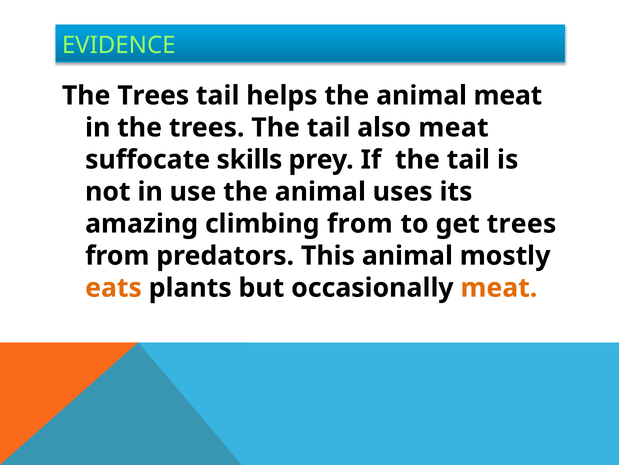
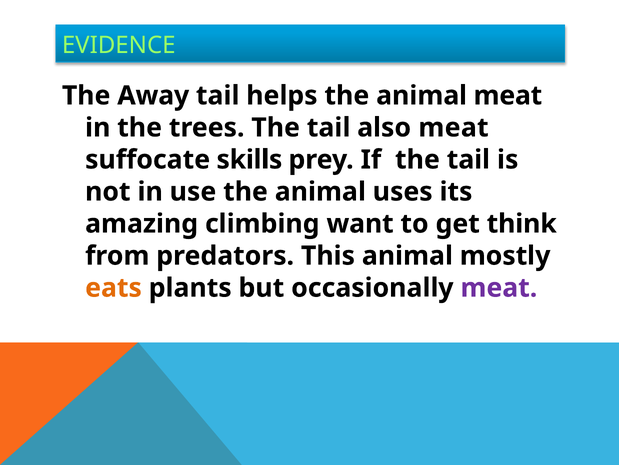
Trees: Trees -> Away (153, 95)
climbing from: from -> want (360, 223)
get trees: trees -> think (522, 223)
meat colour: orange -> purple (499, 287)
